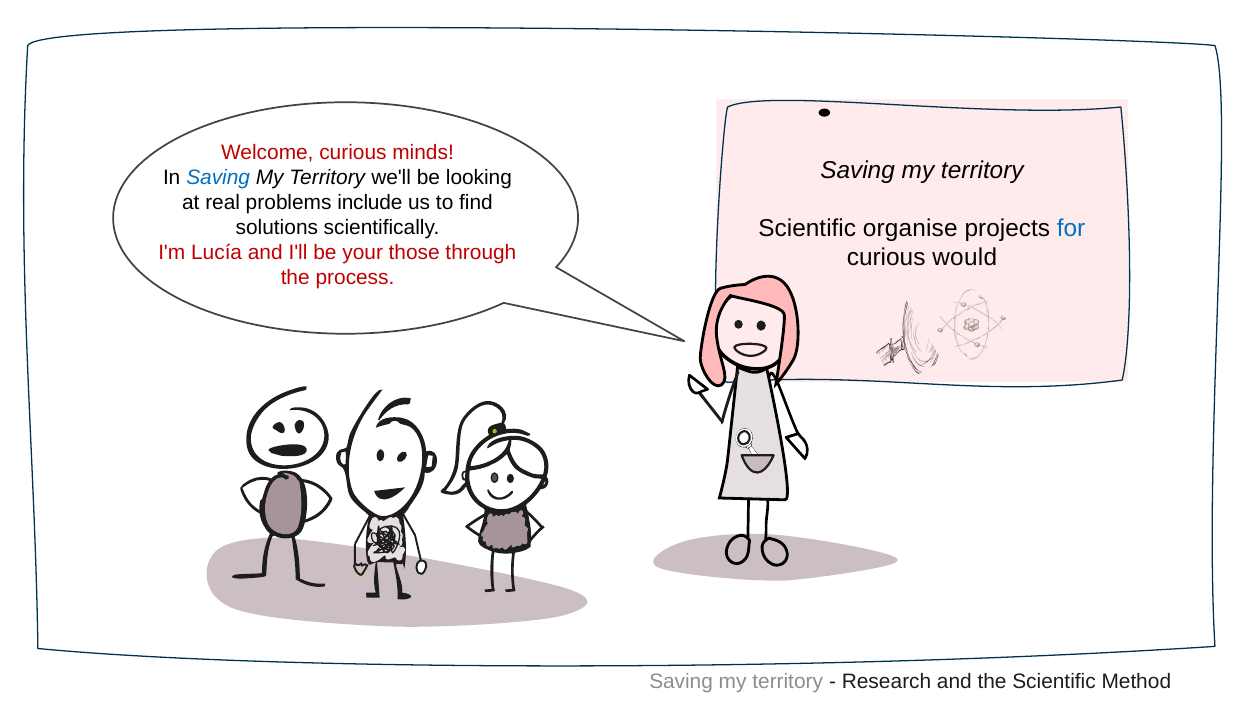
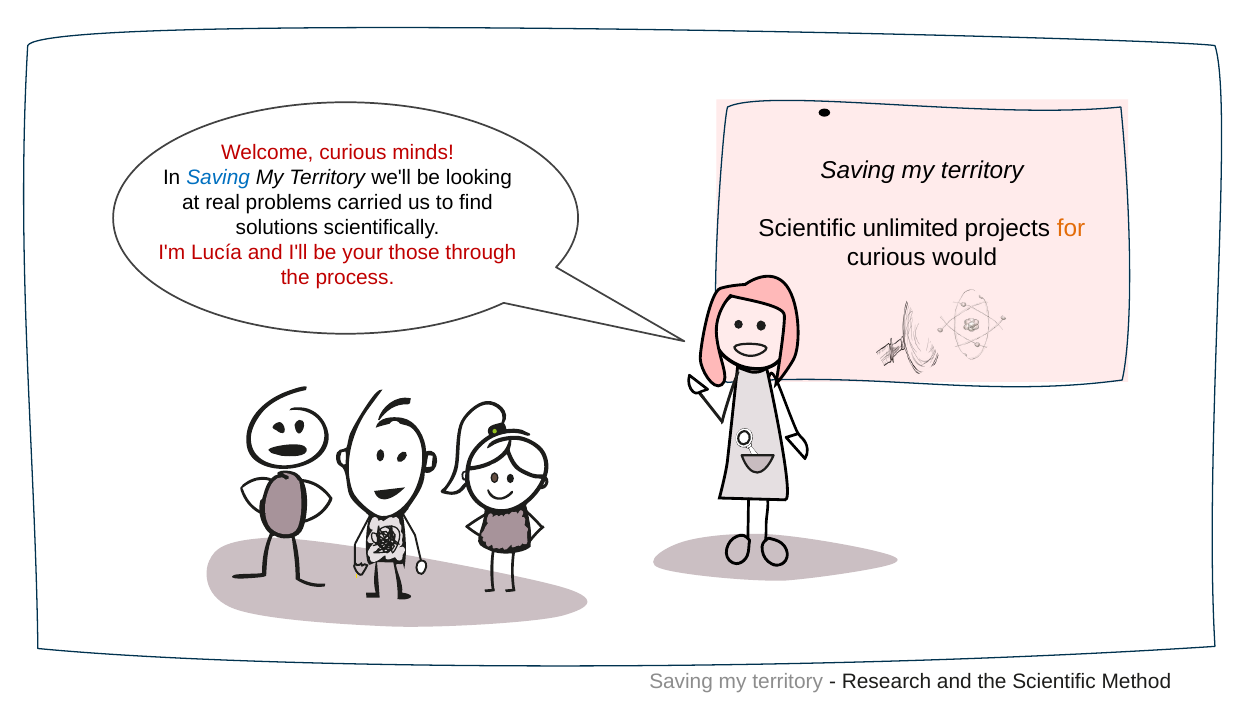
include: include -> carried (370, 203)
organise: organise -> unlimited (910, 229)
for colour: blue -> orange (1071, 229)
